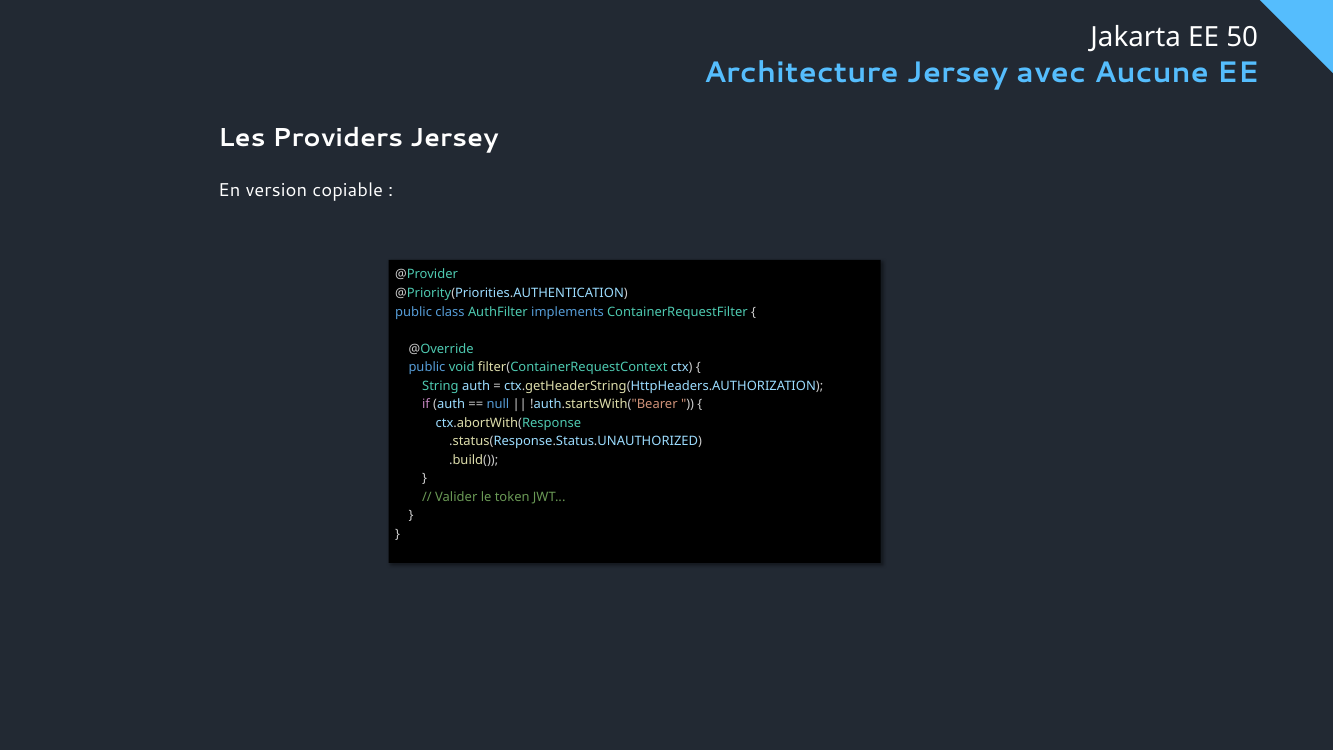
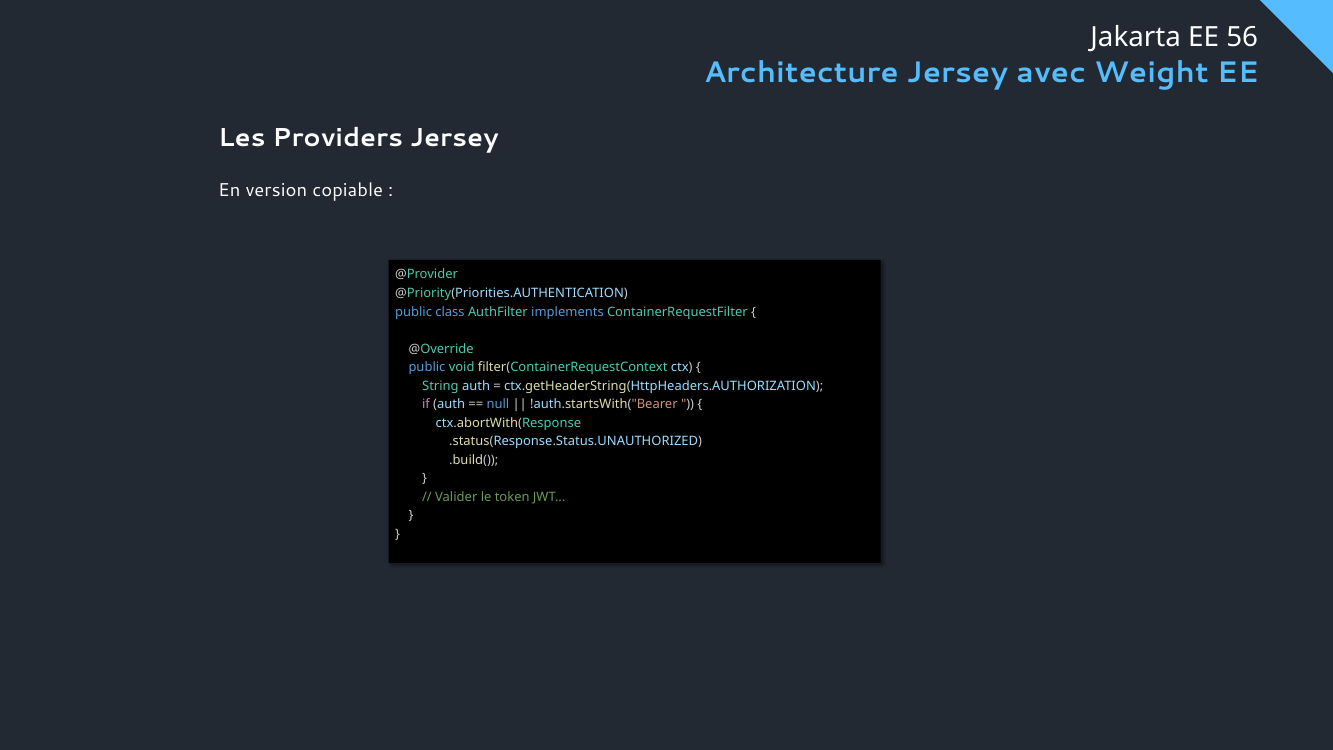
50: 50 -> 56 (1242, 37)
Aucune: Aucune -> Weight (1151, 73)
